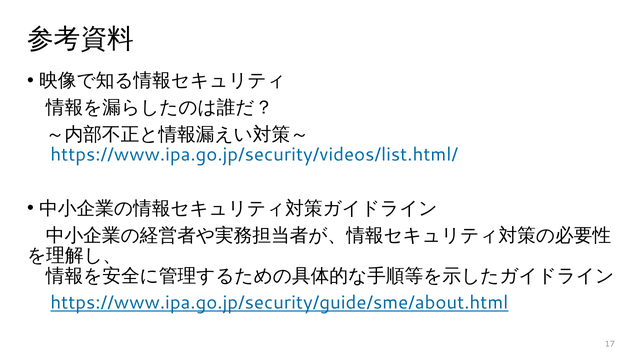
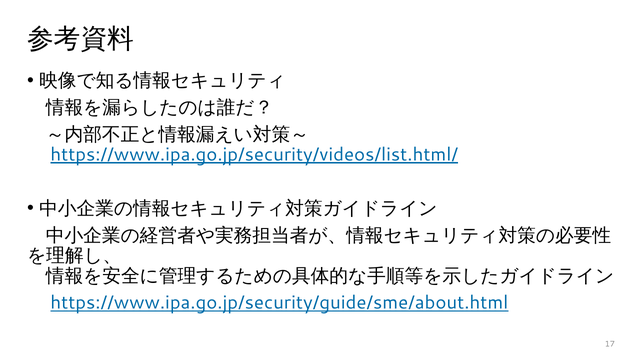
https://www.ipa.go.jp/security/videos/list.html/ underline: none -> present (254, 155)
